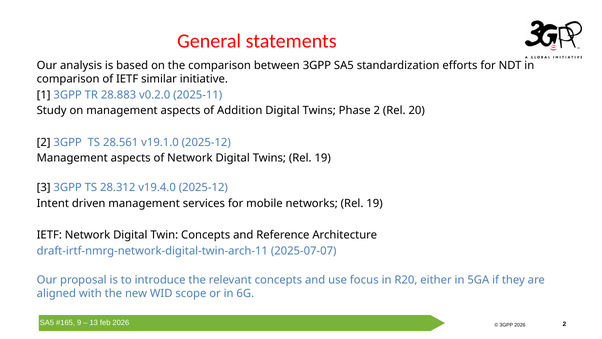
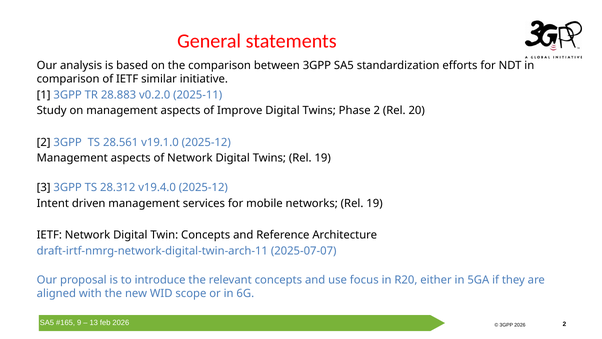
Addition: Addition -> Improve (240, 111)
